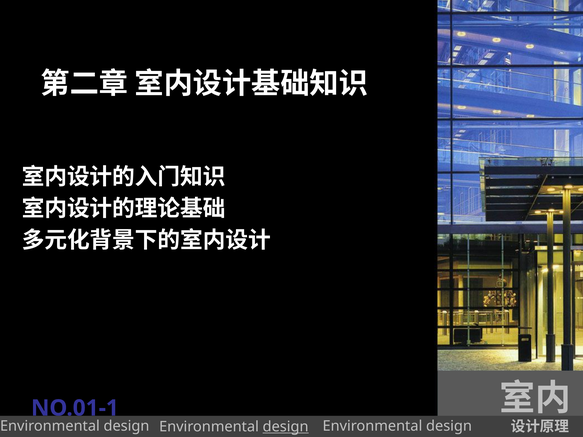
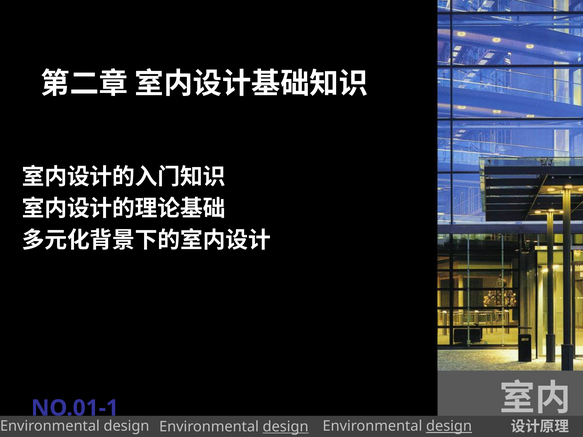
design underline: none -> present (449, 426)
